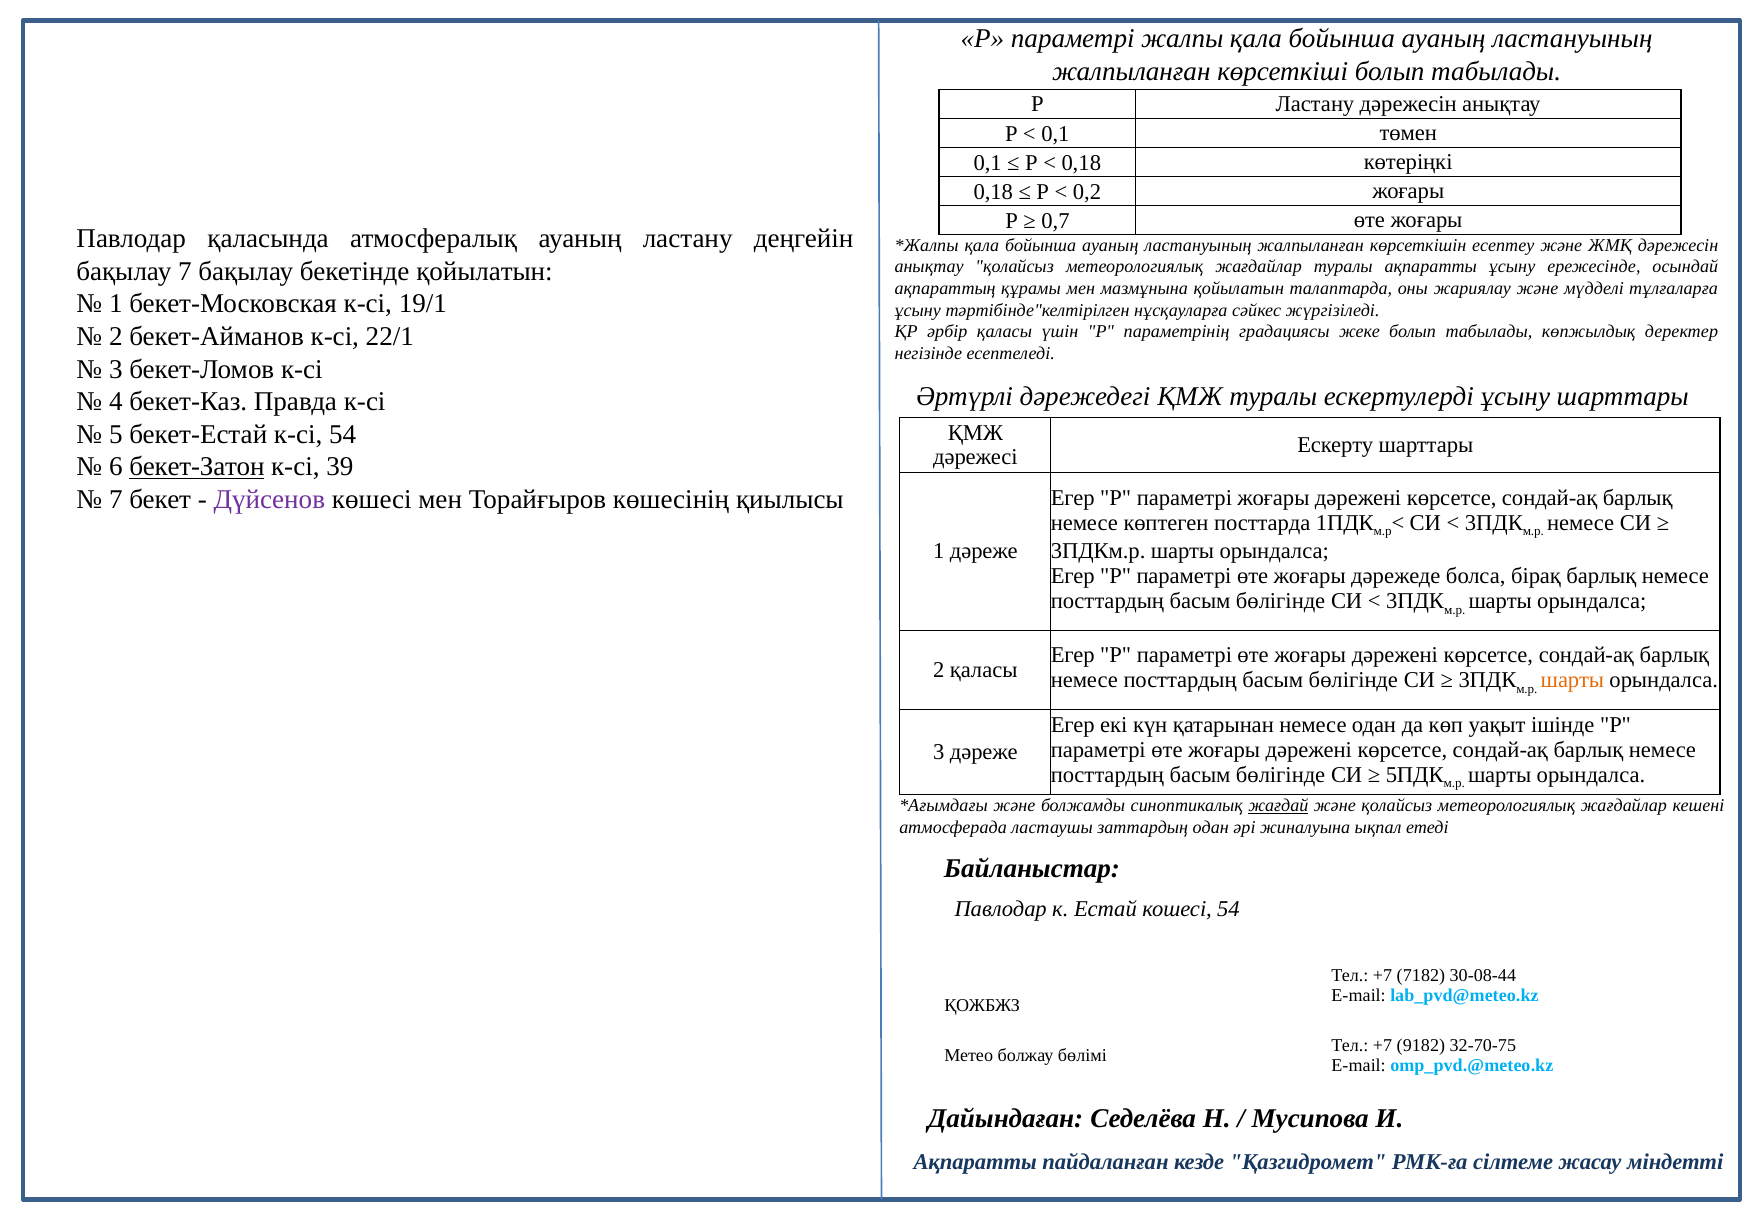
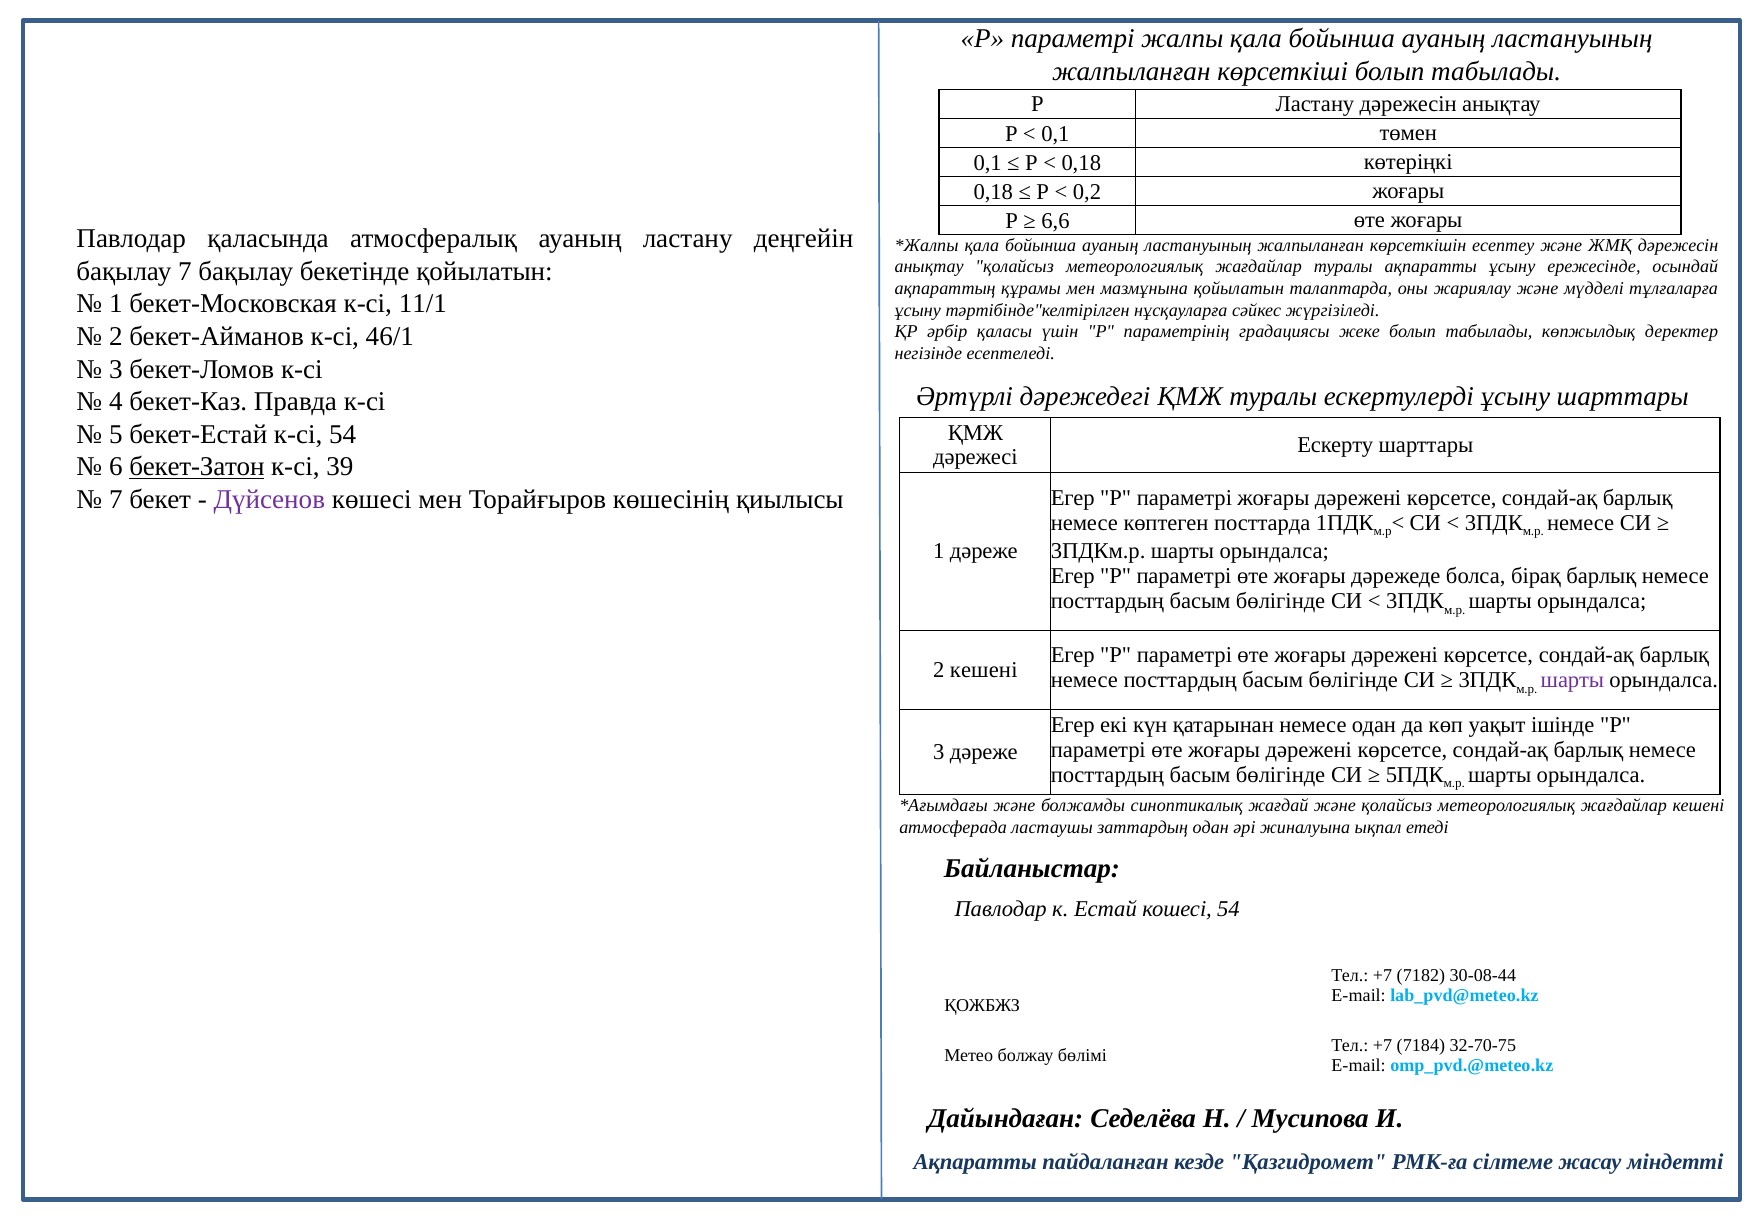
0,7: 0,7 -> 6,6 (1056, 221)
19/1: 19/1 -> 11/1 (423, 304)
22/1: 22/1 -> 46/1 (390, 337)
2 қаласы: қаласы -> кешені (984, 670)
шарты colour: orange -> purple (1572, 681)
жағдай underline: present -> none (1278, 806)
9182: 9182 -> 7184 (1421, 1046)
